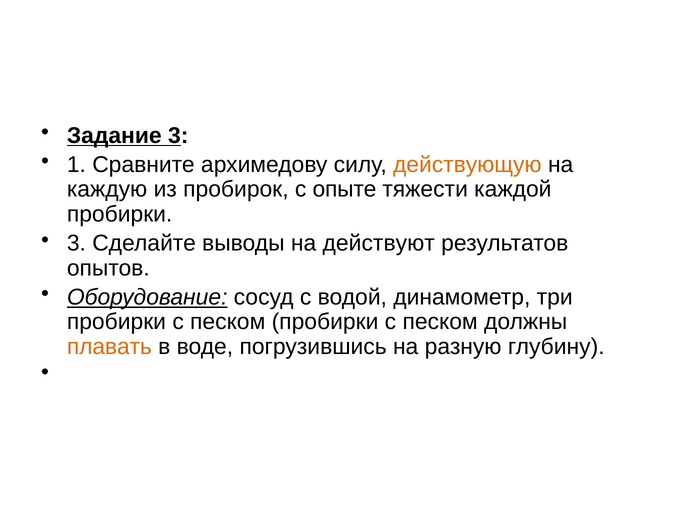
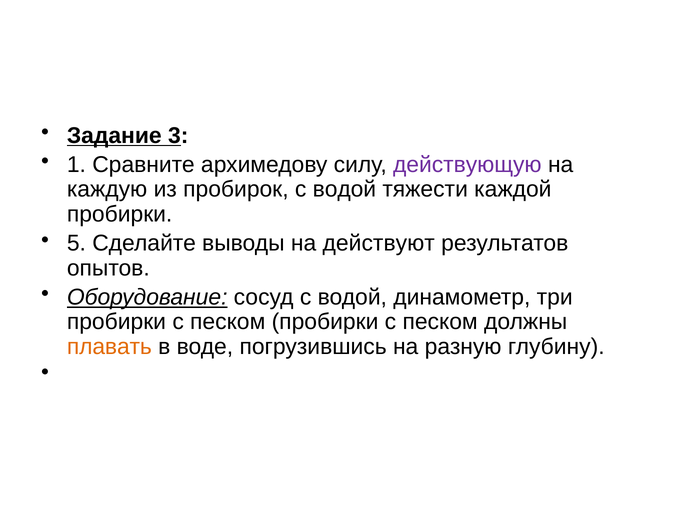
действующую colour: orange -> purple (467, 165)
пробирок с опыте: опыте -> водой (344, 190)
3: 3 -> 5 (76, 244)
